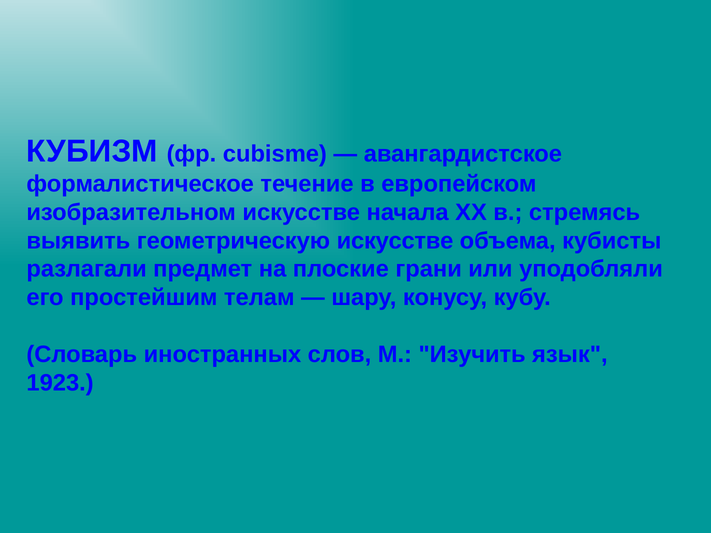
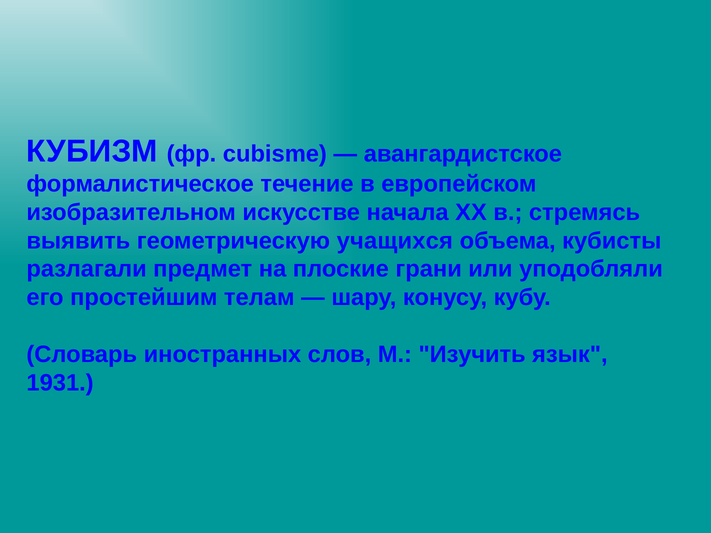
геометрическую искусстве: искусстве -> учащихся (395, 241)
1923: 1923 -> 1931 (60, 383)
